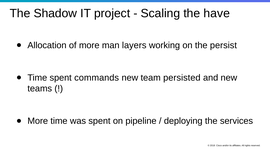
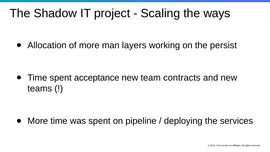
have: have -> ways (217, 13)
commands: commands -> acceptance (97, 78)
persisted: persisted -> contracts (182, 78)
